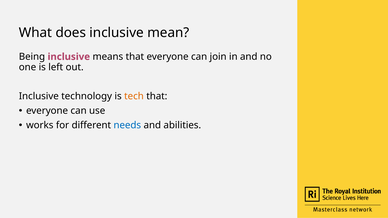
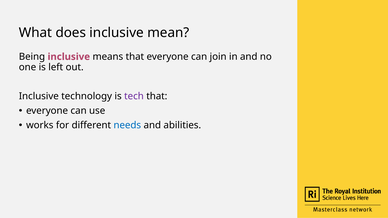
tech colour: orange -> purple (134, 96)
